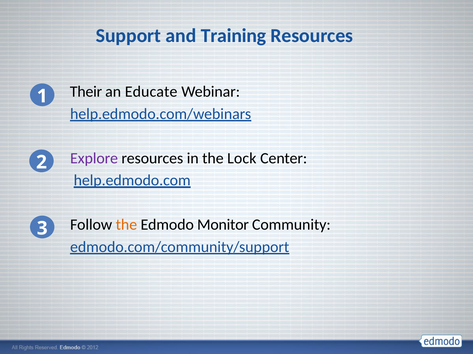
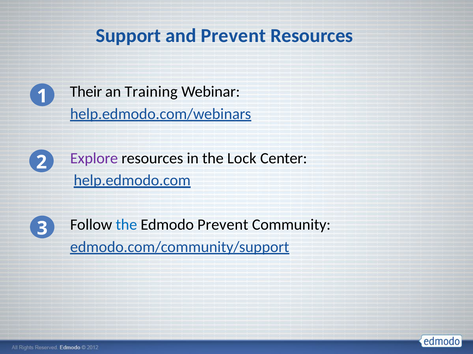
and Training: Training -> Prevent (233, 36)
Educate: Educate -> Training (151, 92)
the colour: orange -> blue (126, 225)
Edmodo Monitor: Monitor -> Prevent (223, 225)
